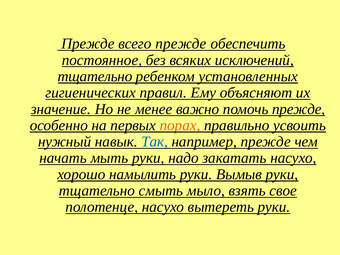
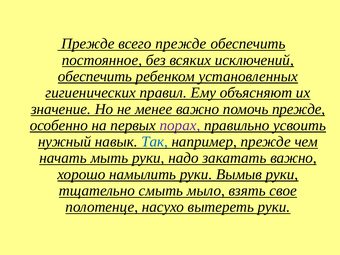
тщательно: тщательно -> обеспечить (95, 76)
порах colour: orange -> purple (180, 125)
закатать насухо: насухо -> важно (293, 158)
